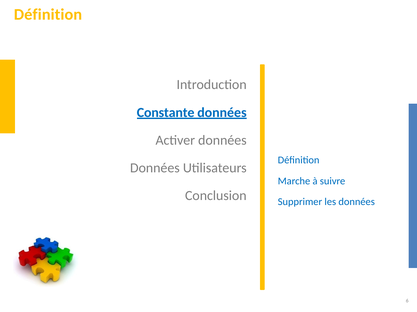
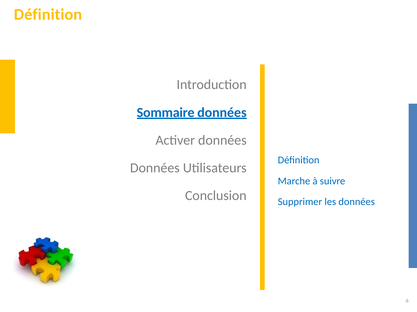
Constante: Constante -> Sommaire (166, 113)
